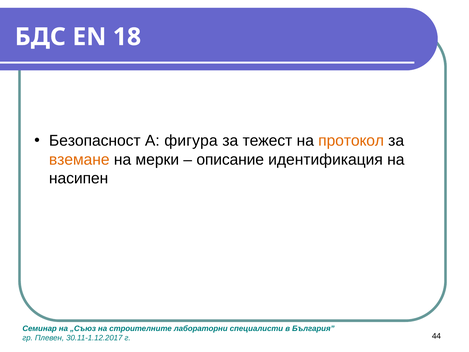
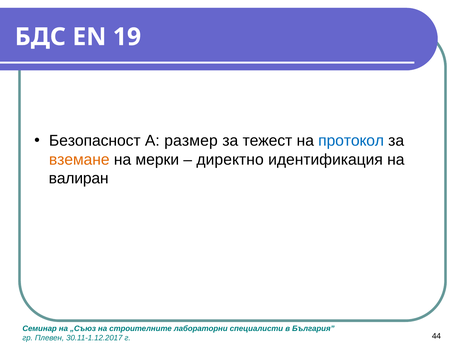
18: 18 -> 19 (127, 37)
фигура: фигура -> размер (191, 141)
протокол colour: orange -> blue (351, 141)
описание: описание -> директно (230, 159)
насипен: насипен -> валиран (79, 178)
